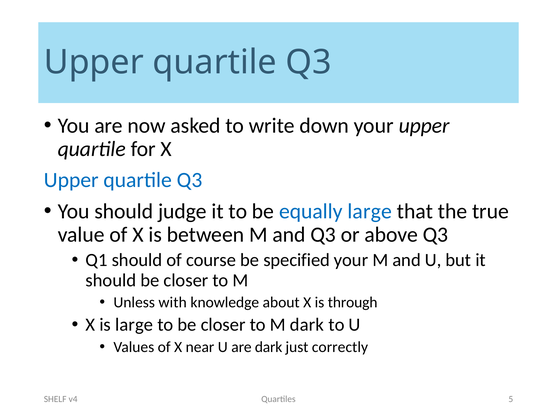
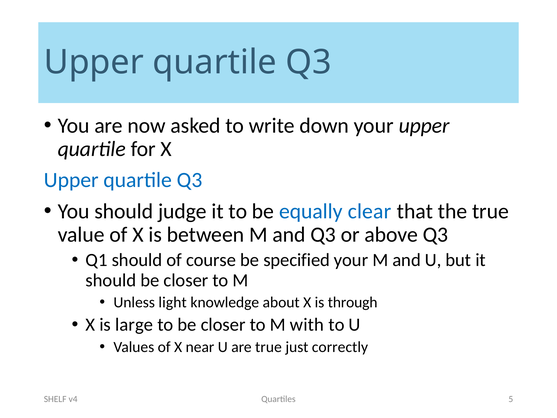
equally large: large -> clear (370, 211)
with: with -> light (173, 302)
M dark: dark -> with (307, 325)
are dark: dark -> true (268, 347)
